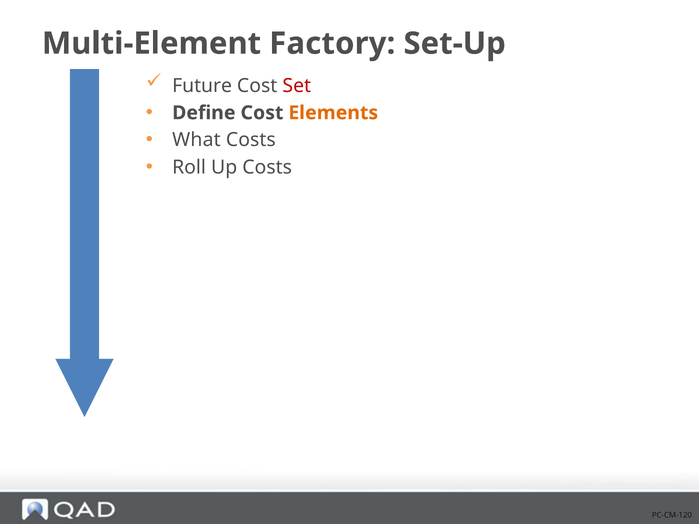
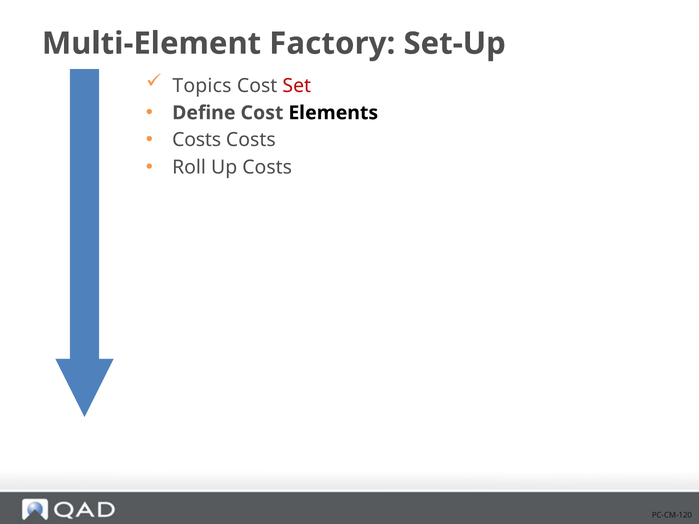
Future: Future -> Topics (202, 86)
Elements colour: orange -> black (333, 113)
What: What -> Costs (197, 140)
